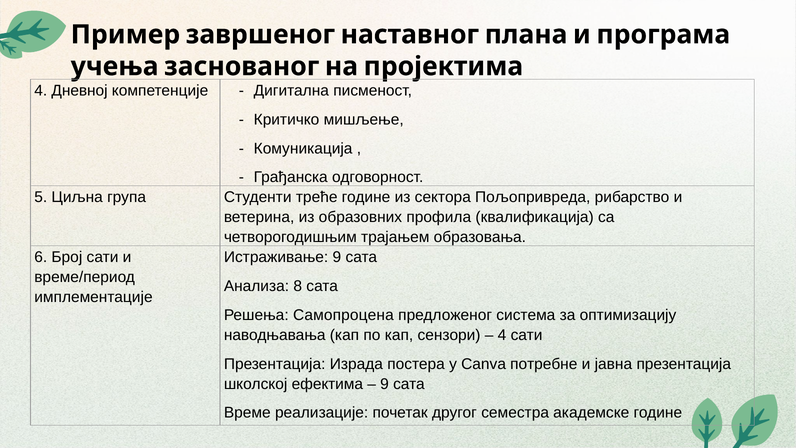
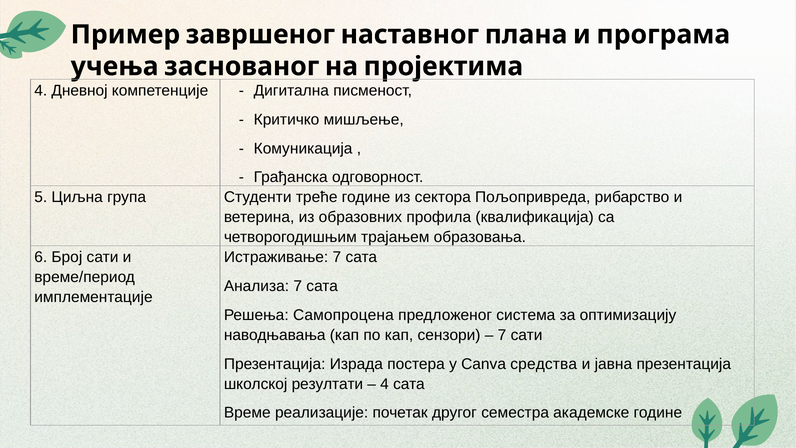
Истраживање 9: 9 -> 7 (337, 257)
Анализа 8: 8 -> 7 (298, 286)
4: 4 -> 7 (502, 335)
потребне: потребне -> средства (544, 364)
ефектима: ефектима -> резултати (327, 384)
9: 9 -> 4 (384, 384)
